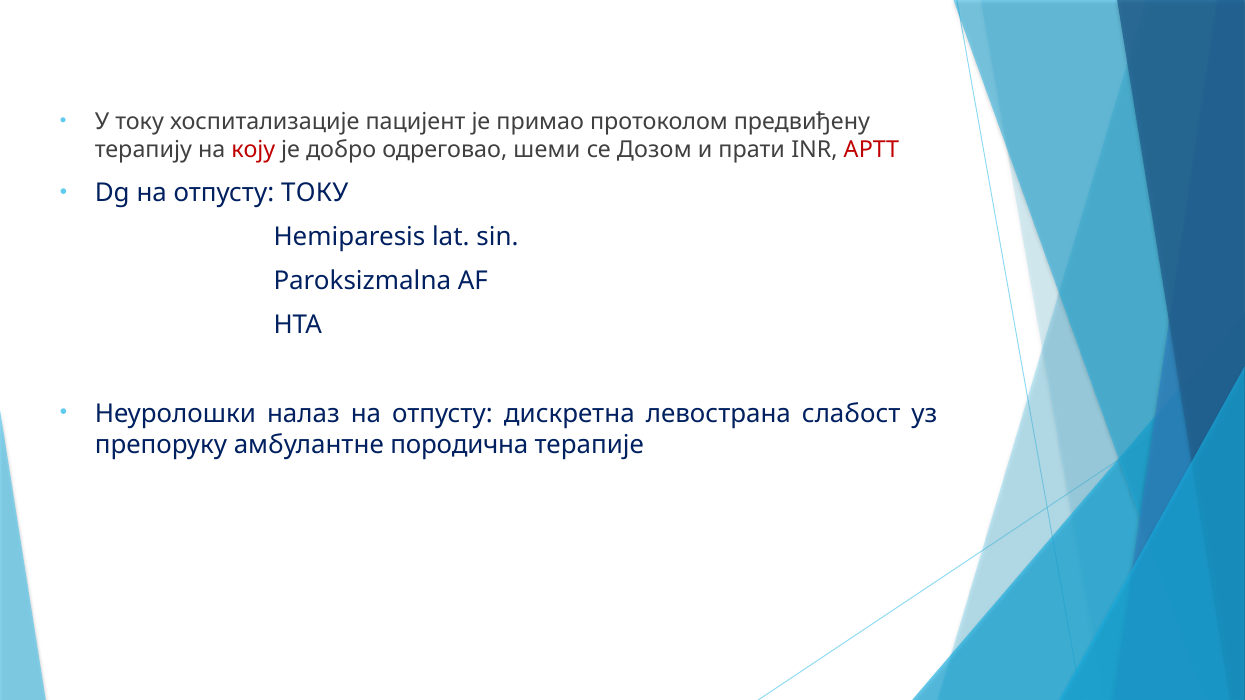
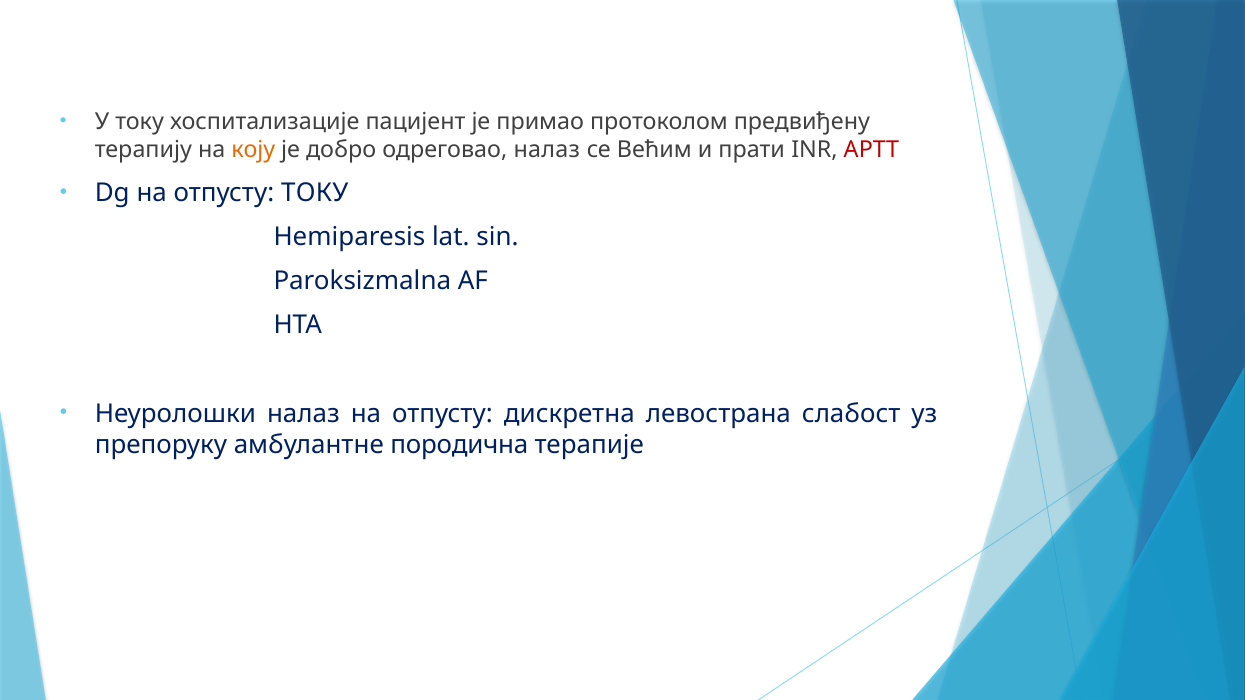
коју colour: red -> orange (253, 150)
одреговао шеми: шеми -> налаз (547, 150)
Дозом: Дозом -> Већим (654, 150)
